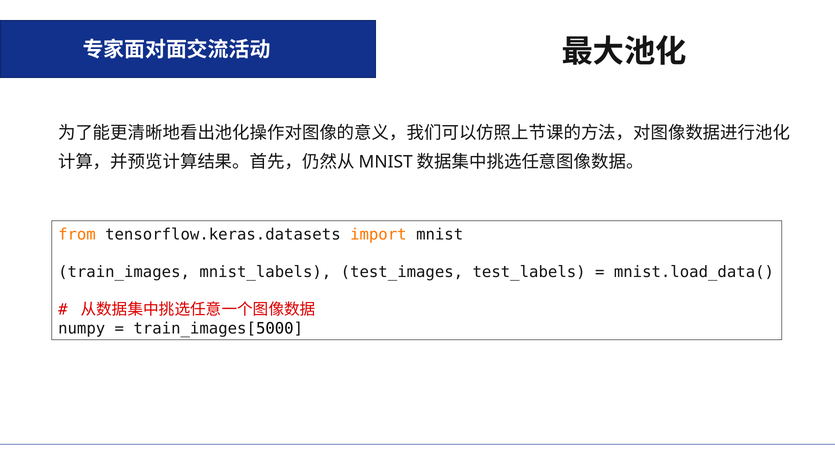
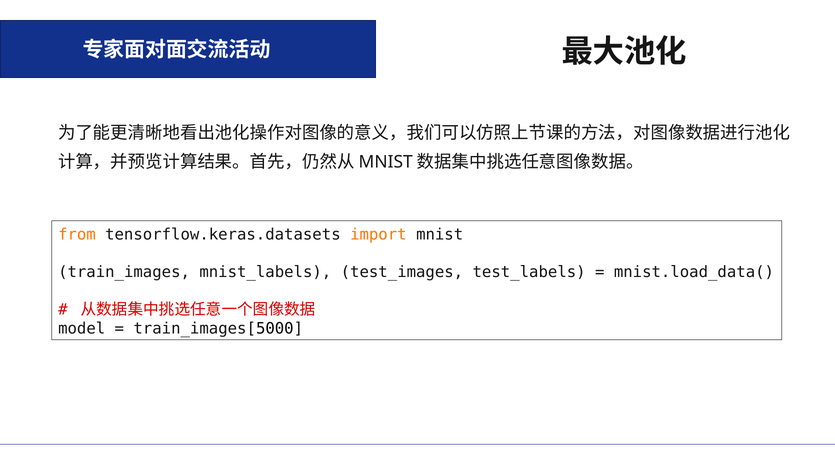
numpy: numpy -> model (82, 328)
